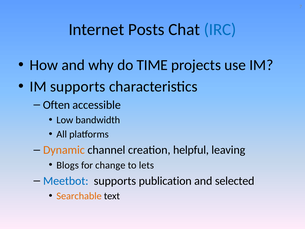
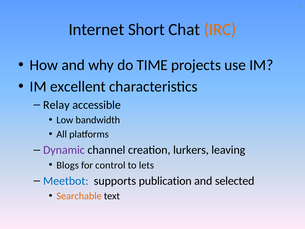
Posts: Posts -> Short (146, 29)
IRC colour: blue -> orange (220, 29)
IM supports: supports -> excellent (78, 86)
Often: Often -> Relay (56, 105)
Dynamic colour: orange -> purple (64, 150)
helpful: helpful -> lurkers (191, 150)
change: change -> control (110, 165)
